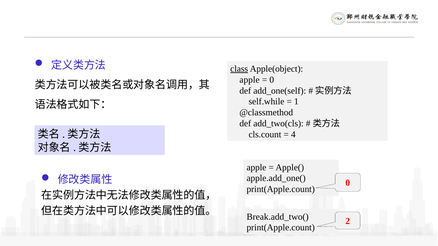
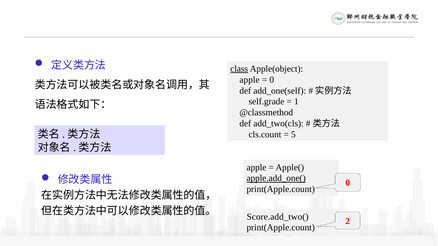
self.while: self.while -> self.grade (266, 102)
4: 4 -> 5 (293, 135)
apple.add_one( underline: none -> present (276, 179)
Break.add_two(: Break.add_two( -> Score.add_two( (278, 217)
